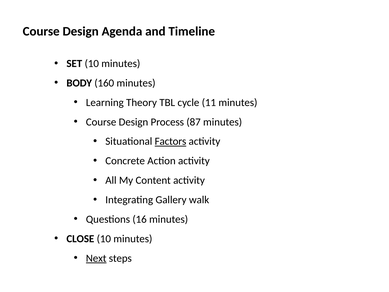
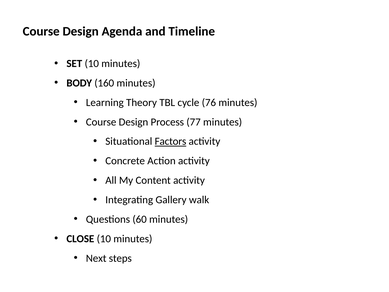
11: 11 -> 76 (209, 102)
87: 87 -> 77 (194, 122)
16: 16 -> 60 (140, 219)
Next underline: present -> none (96, 258)
